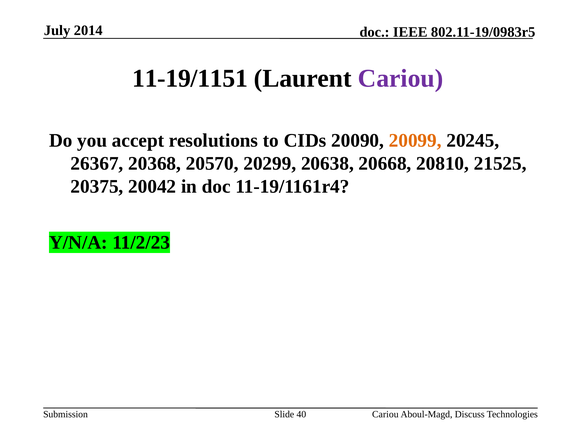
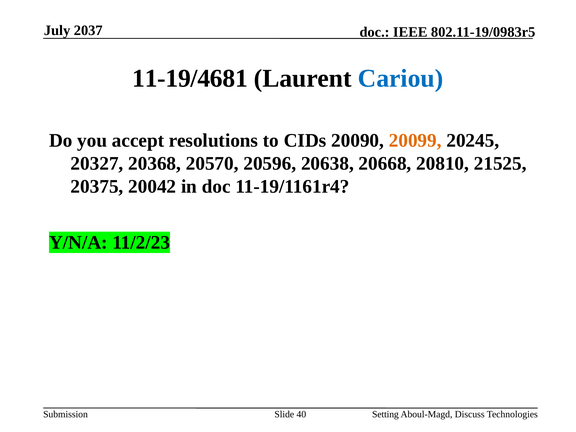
2014: 2014 -> 2037 (88, 31)
11-19/1151: 11-19/1151 -> 11-19/4681 (190, 79)
Cariou colour: purple -> blue (401, 79)
26367: 26367 -> 20327 (97, 164)
20299: 20299 -> 20596 (270, 164)
Cariou: Cariou -> Setting (385, 414)
